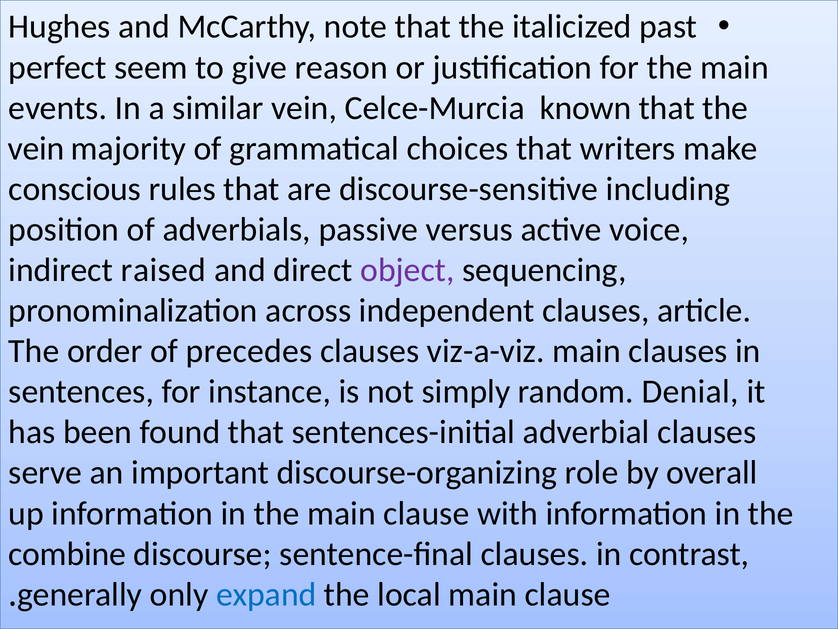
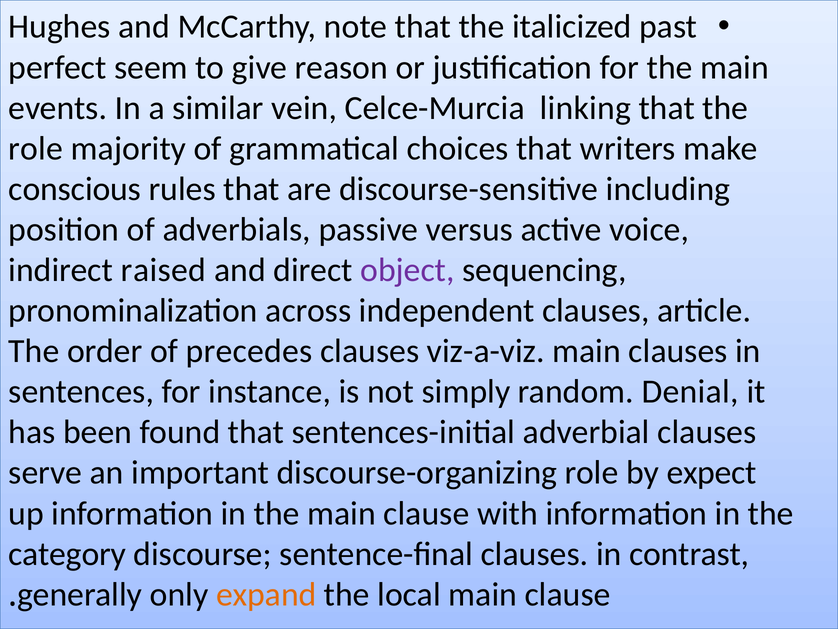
known: known -> linking (585, 108)
vein: vein -> role (36, 148)
overall: overall -> expect (712, 472)
combine: combine -> category (67, 553)
expand colour: blue -> orange (266, 594)
